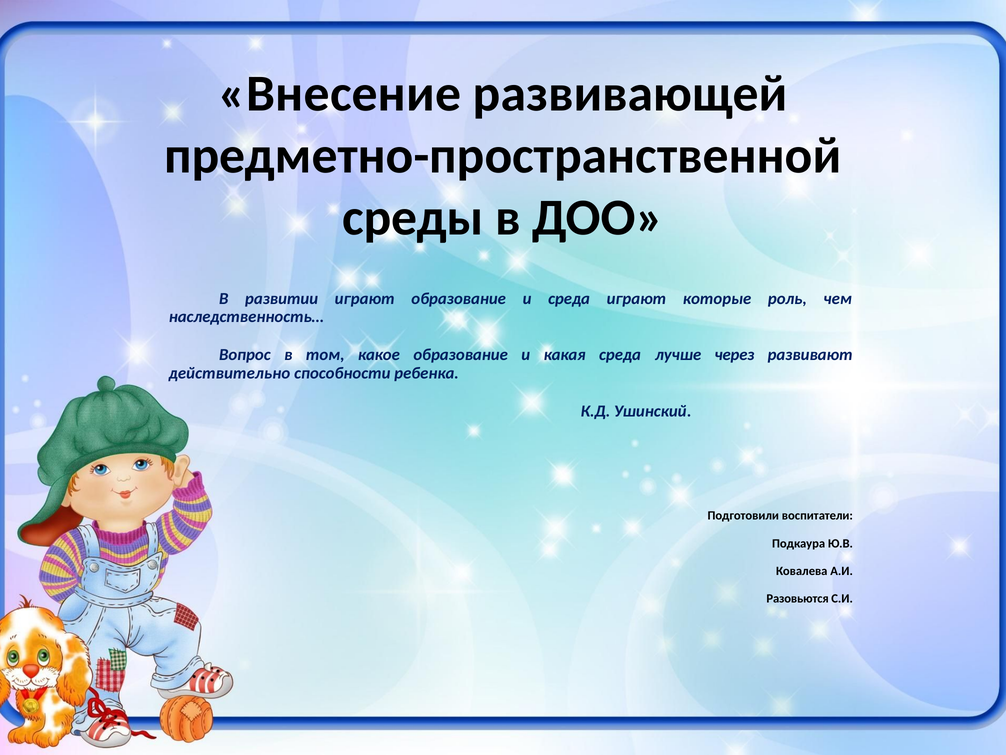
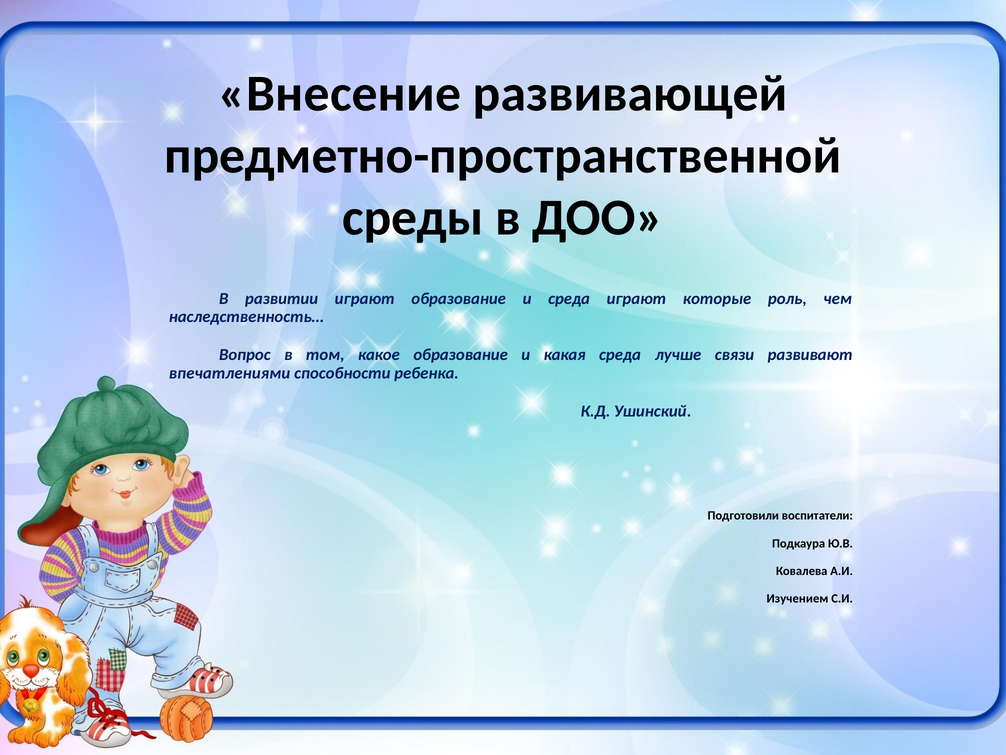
через: через -> связи (734, 355)
действительно: действительно -> впечатлениями (230, 373)
Разовьются: Разовьются -> Изучением (797, 598)
